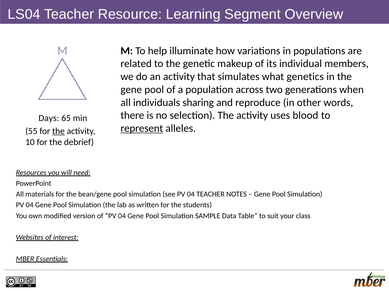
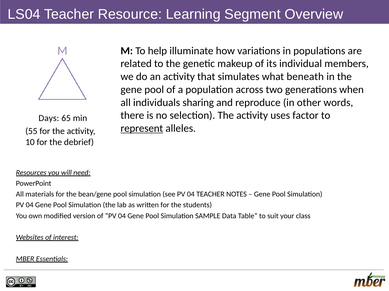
genetics: genetics -> beneath (305, 77)
blood: blood -> factor (306, 116)
the underline: present -> none (58, 131)
